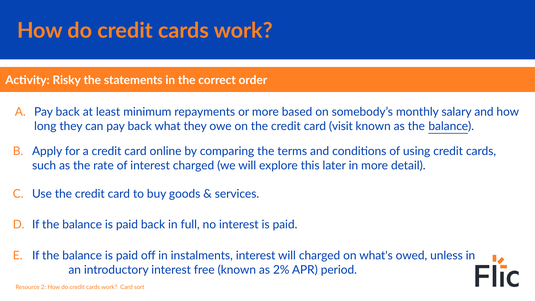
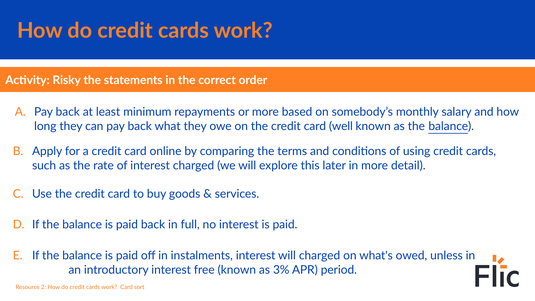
visit: visit -> well (341, 126)
2%: 2% -> 3% (281, 270)
